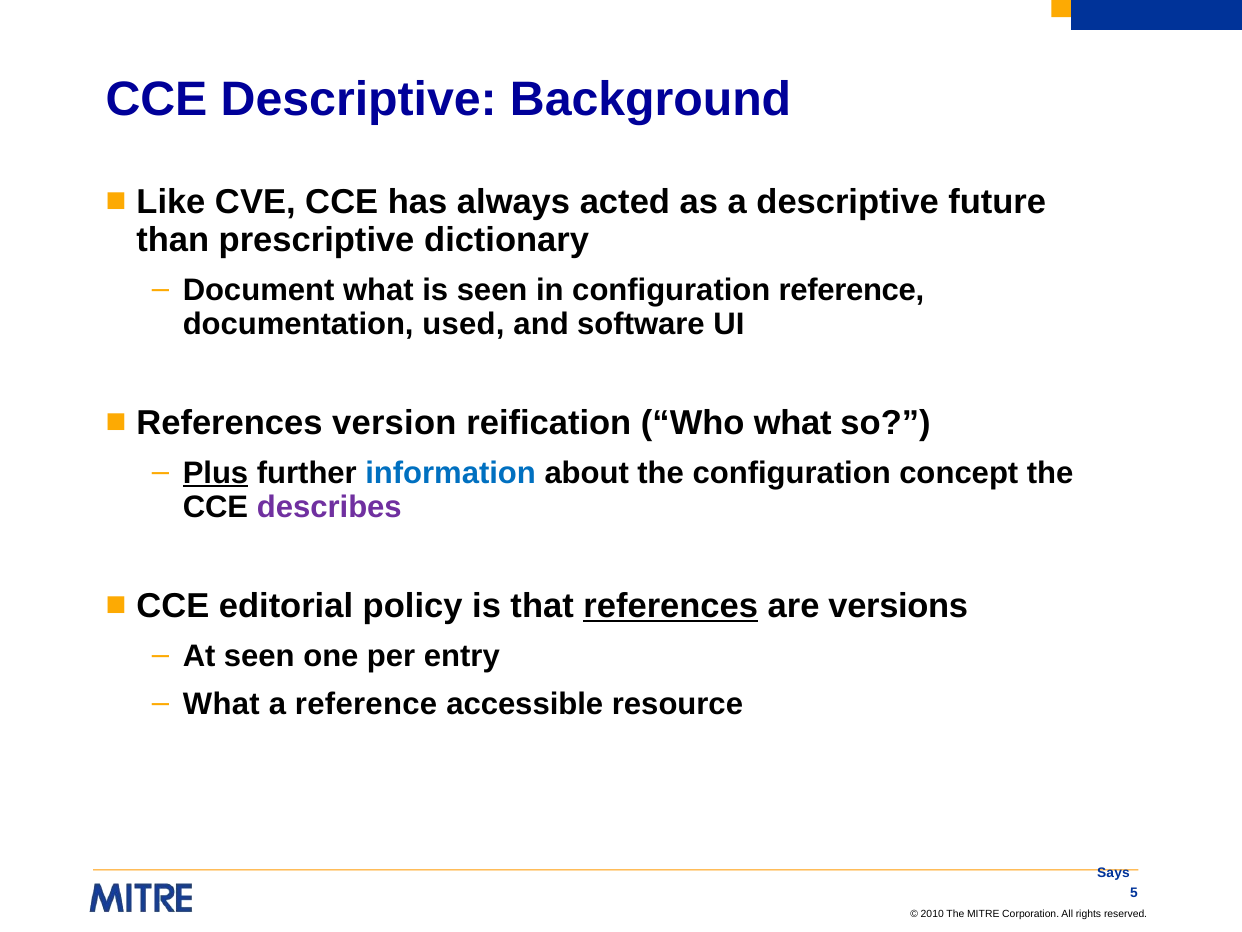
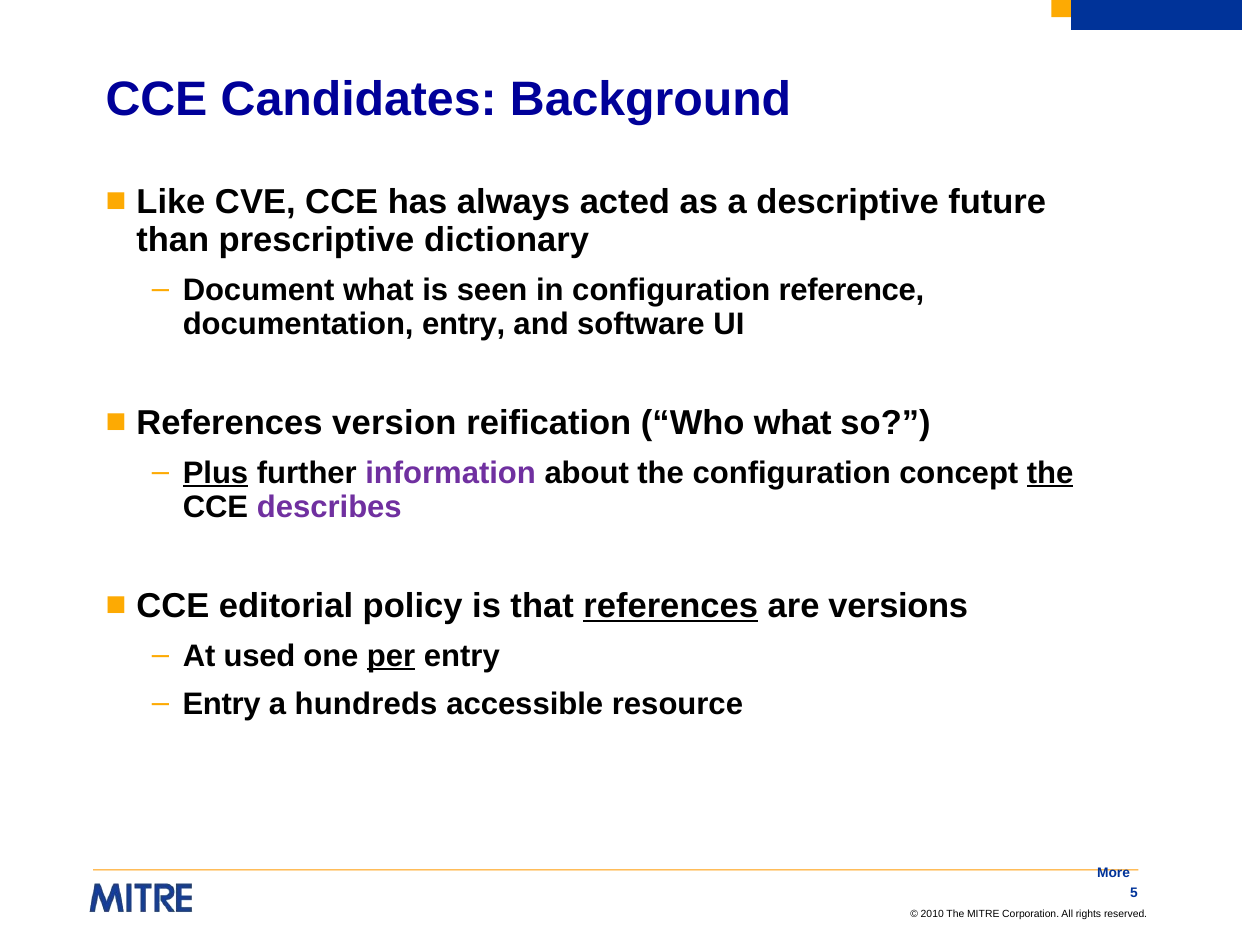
CCE Descriptive: Descriptive -> Candidates (359, 100)
documentation used: used -> entry (464, 324)
information colour: blue -> purple (451, 473)
the underline: none -> present (1050, 473)
At seen: seen -> used (259, 656)
per underline: none -> present (391, 656)
What: What -> Entry (222, 704)
a reference: reference -> hundreds (366, 704)
Says: Says -> More (1114, 872)
